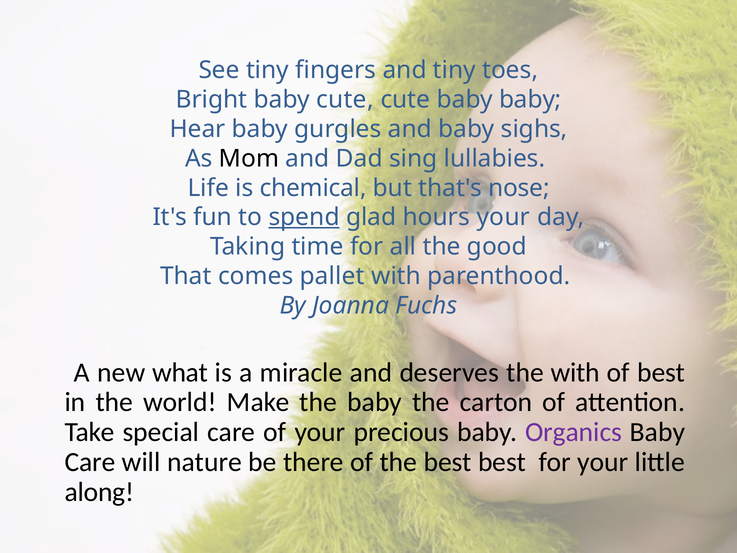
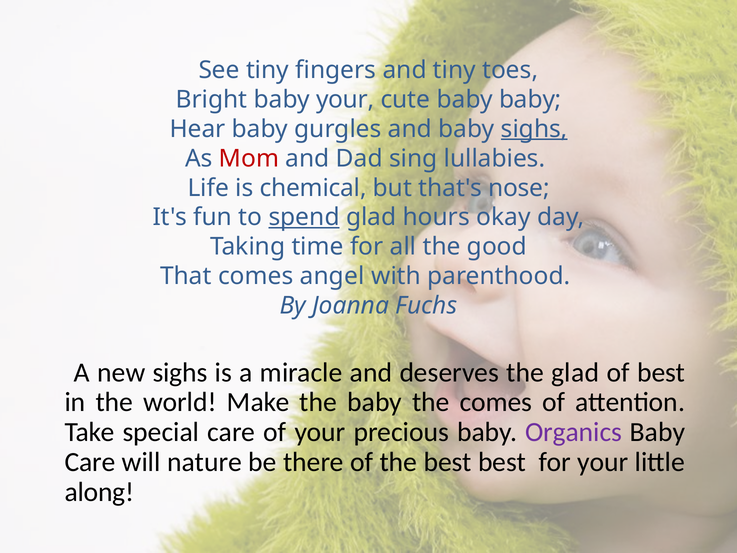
baby cute: cute -> your (345, 99)
sighs underline: none -> present (534, 129)
Mom colour: black -> red (249, 158)
hours your: your -> okay (503, 217)
pallet: pallet -> angel (332, 276)
new what: what -> sighs (180, 372)
the with: with -> glad (575, 372)
the carton: carton -> comes (496, 402)
